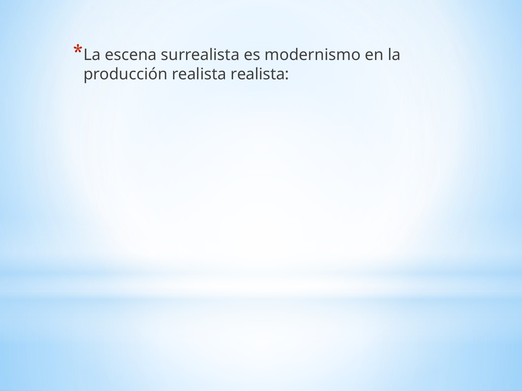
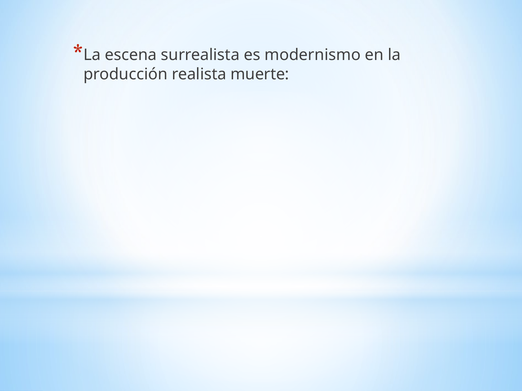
realista realista: realista -> muerte (260, 74)
